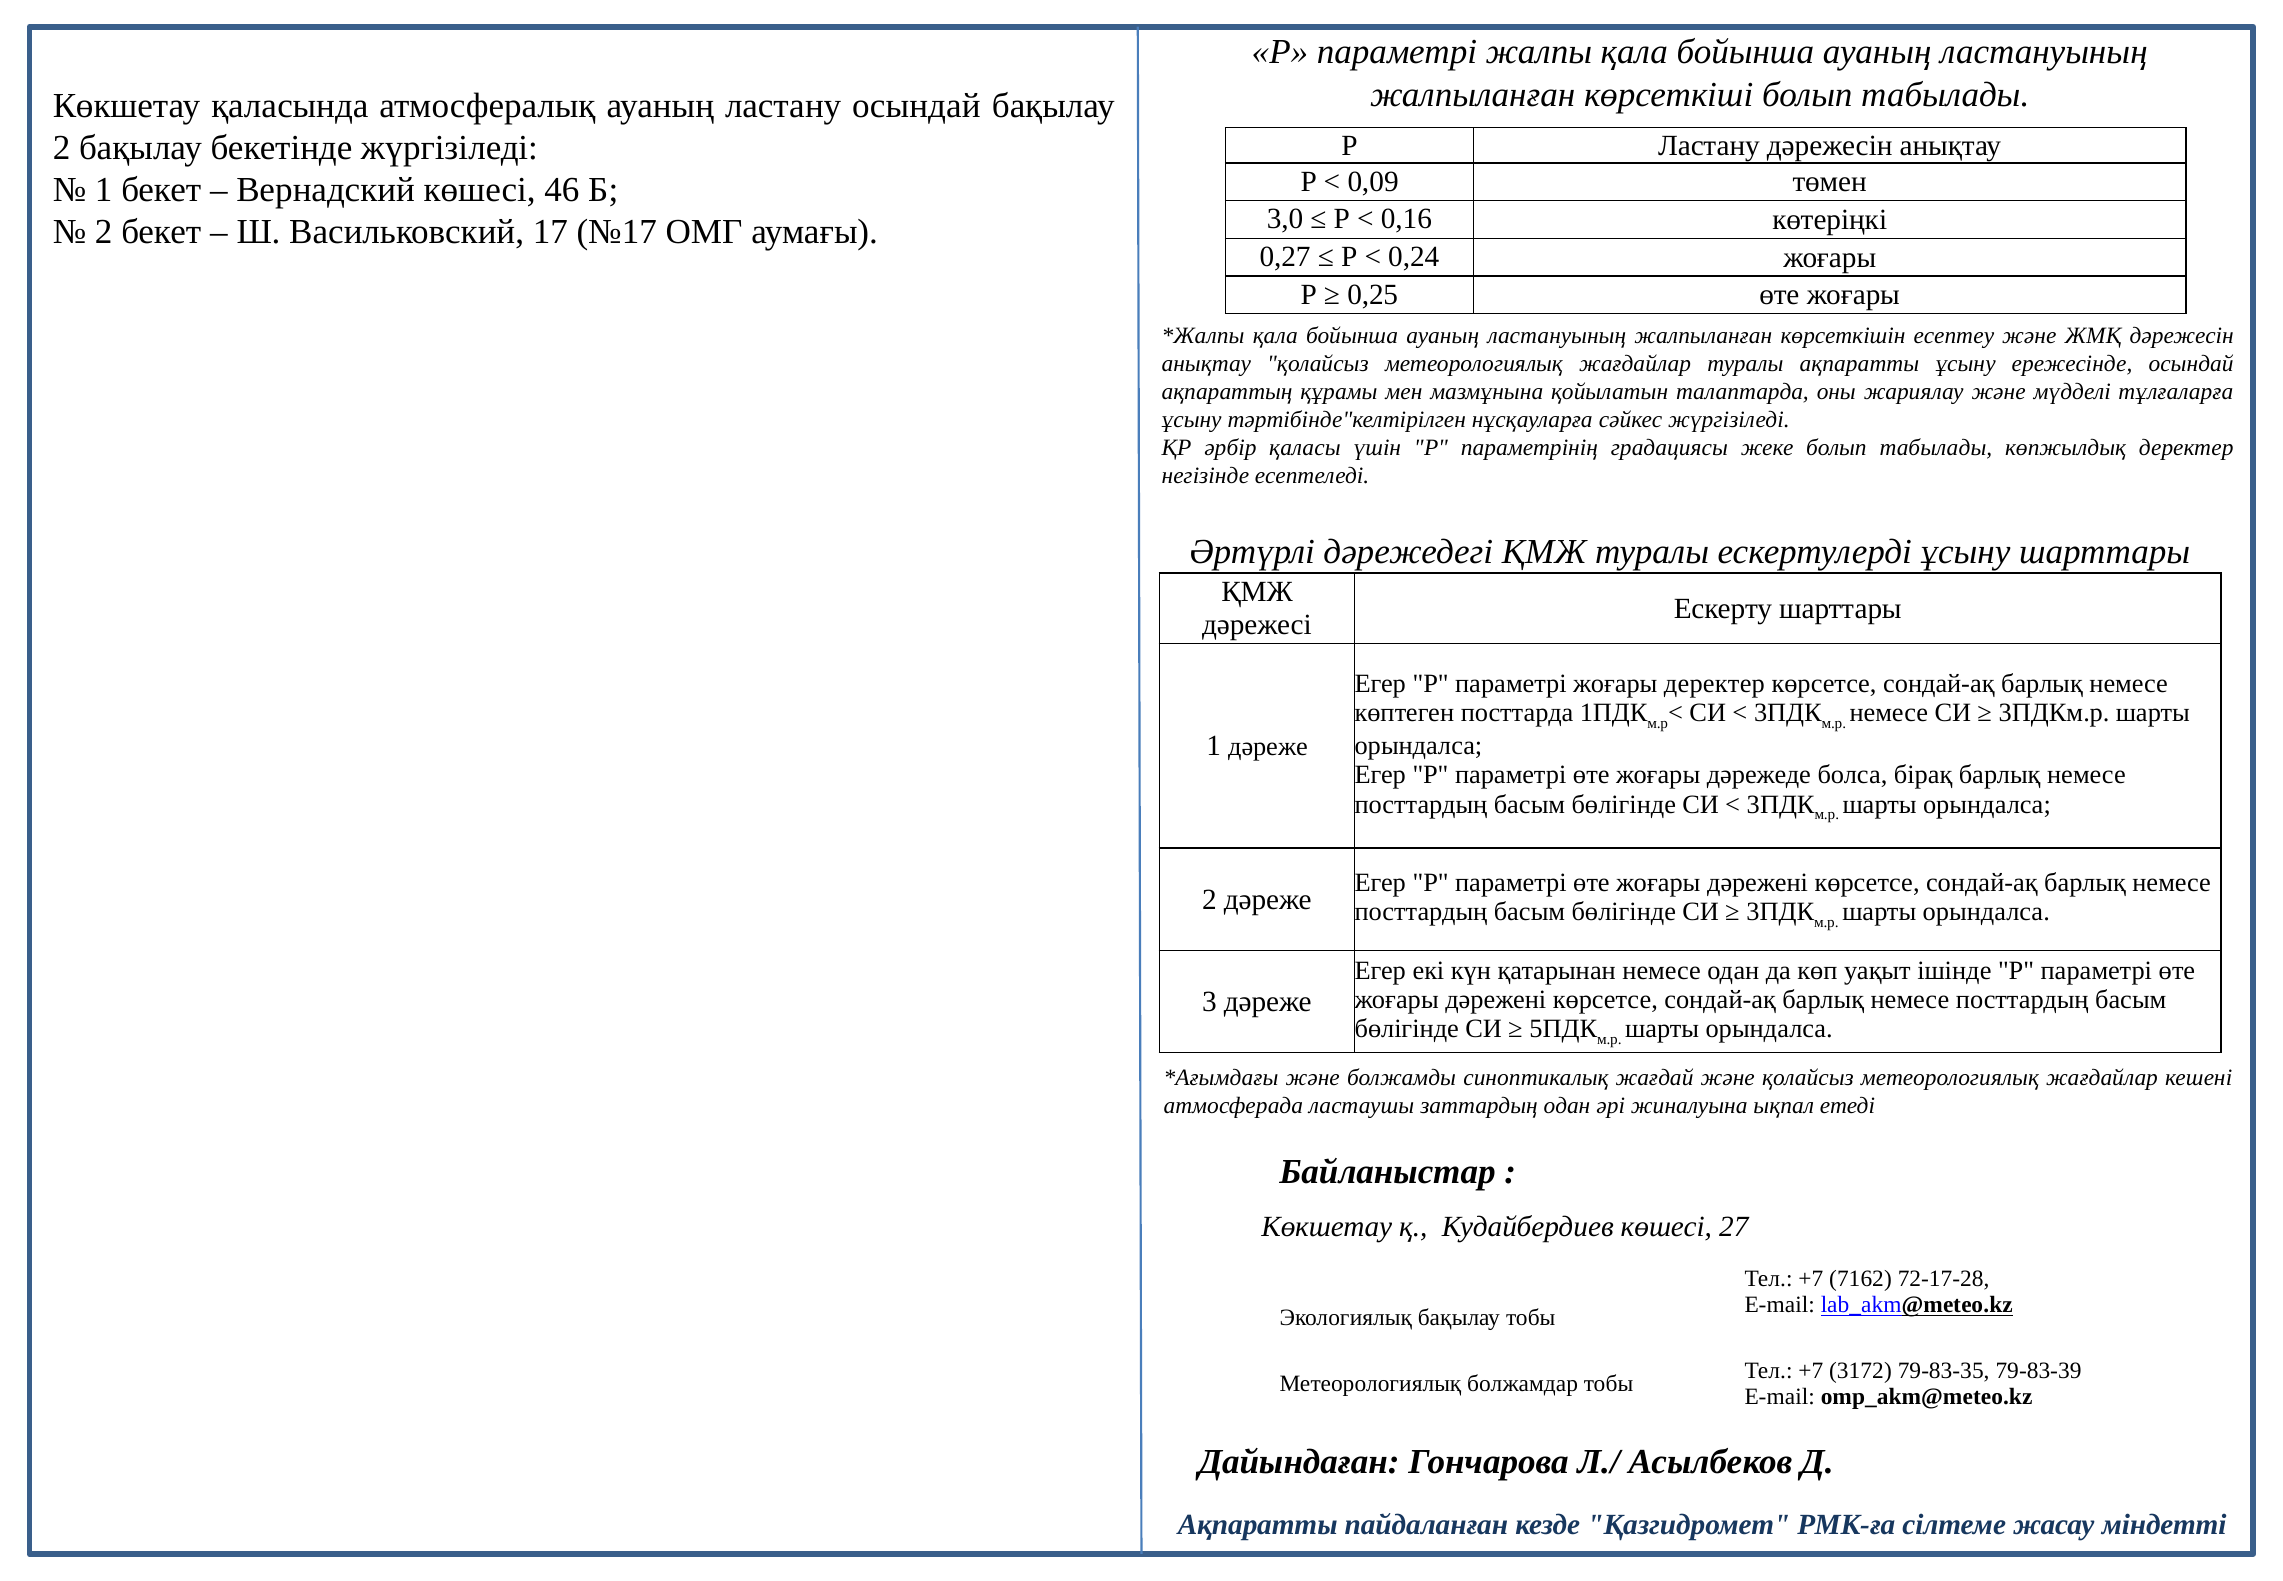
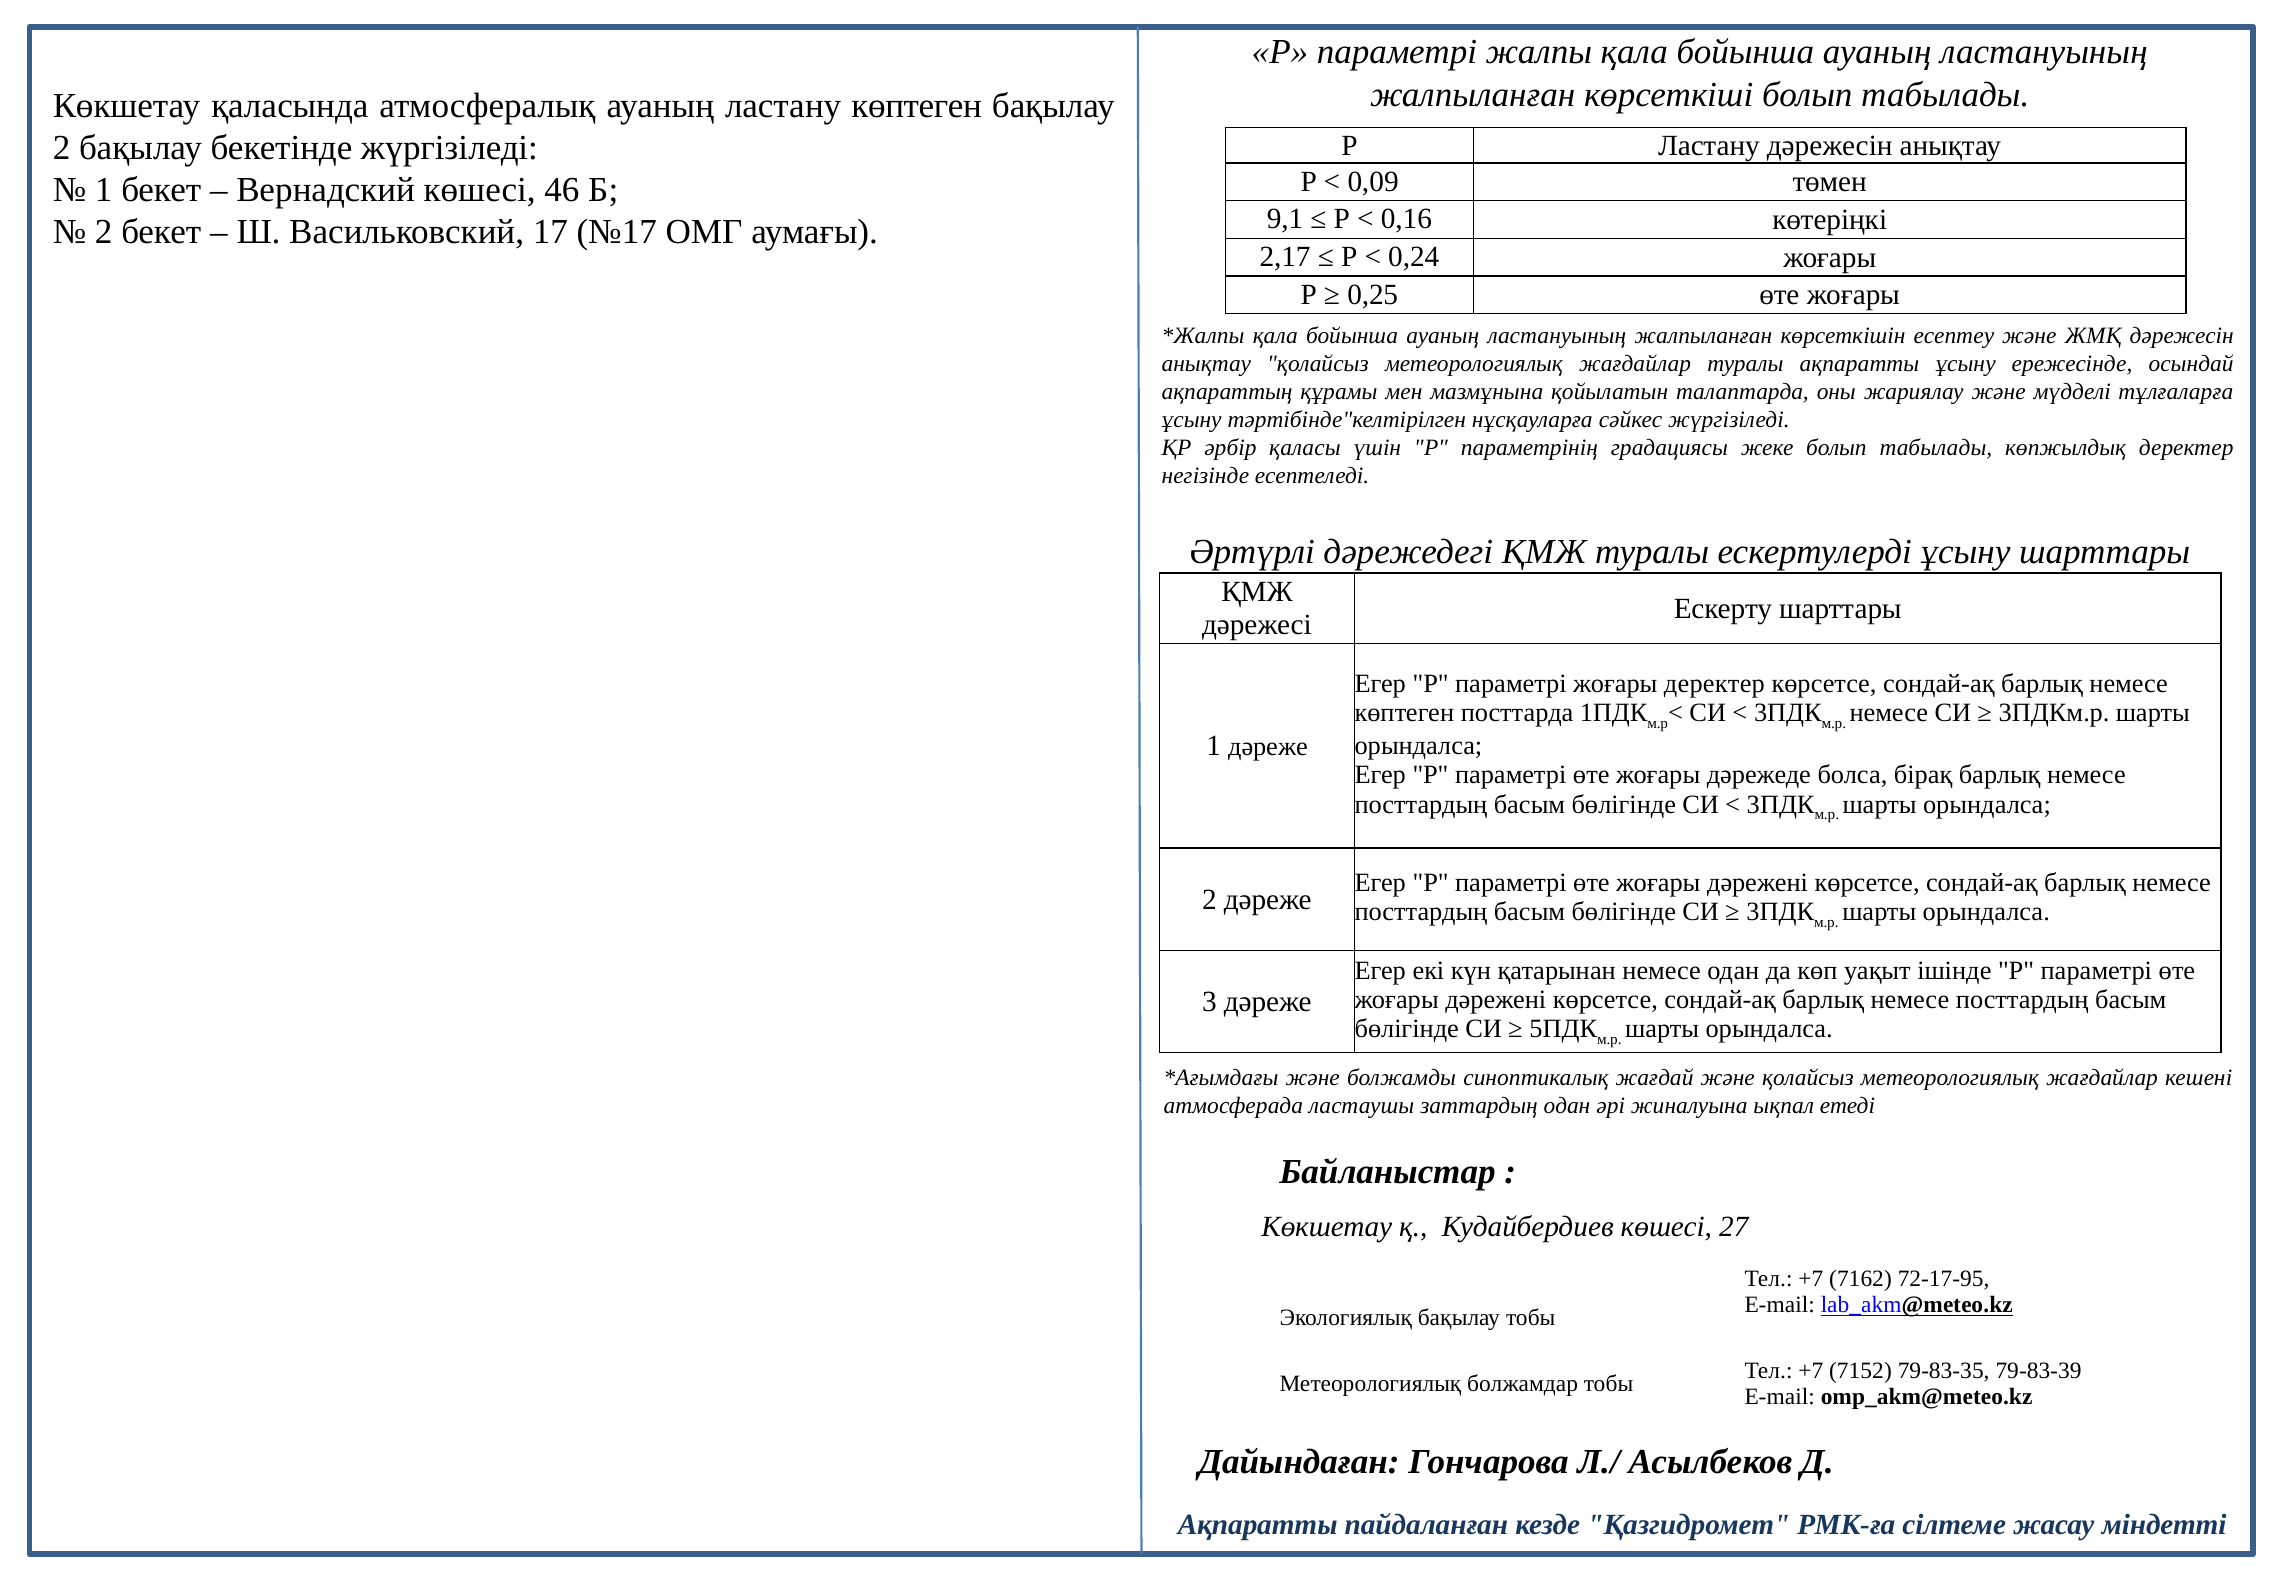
ластану осындай: осындай -> көптеген (917, 106)
3,0: 3,0 -> 9,1 (1285, 219)
0,27: 0,27 -> 2,17 (1285, 257)
72-17-28: 72-17-28 -> 72-17-95 (1944, 1279)
3172: 3172 -> 7152 (1860, 1370)
